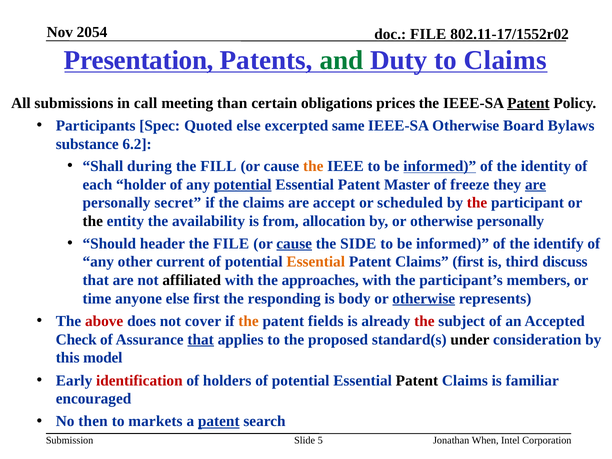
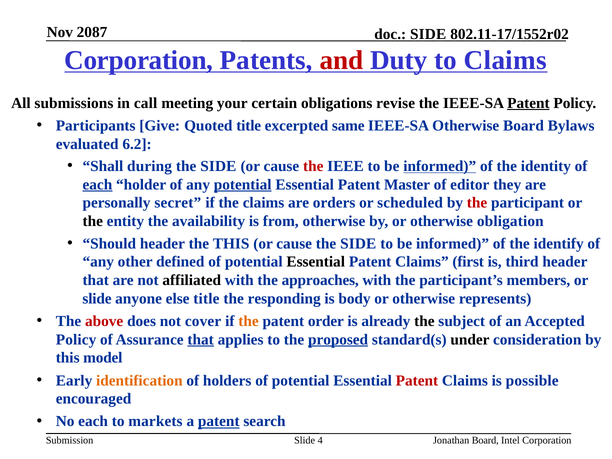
2054: 2054 -> 2087 (92, 32)
FILE: FILE -> SIDE (428, 34)
Presentation: Presentation -> Corporation (139, 60)
and colour: green -> red (341, 60)
than: than -> your (232, 103)
prices: prices -> revise (396, 103)
Spec: Spec -> Give (160, 126)
Quoted else: else -> title (249, 126)
substance: substance -> evaluated (87, 144)
FILL: FILL -> SIDE (218, 166)
the colour: orange -> red (313, 166)
each underline: none -> present (97, 185)
freeze: freeze -> editor (470, 185)
are underline: present -> none (536, 185)
accept: accept -> orders (334, 203)
from allocation: allocation -> otherwise (334, 221)
otherwise personally: personally -> obligation (510, 221)
the FILE: FILE -> THIS (231, 243)
cause underline: present -> none (294, 243)
current: current -> defined (180, 262)
Essential colour: orange -> black (316, 262)
third discuss: discuss -> header (565, 262)
time: time -> slide (97, 299)
else first: first -> title (206, 299)
otherwise underline: present -> none (424, 299)
fields: fields -> order (326, 321)
the colour: red -> black (424, 321)
Check: Check -> Policy (76, 340)
proposed underline: none -> present (338, 340)
identification colour: red -> orange (139, 380)
Patent colour: black -> red (417, 380)
familiar: familiar -> possible (532, 380)
No then: then -> each (93, 421)
5: 5 -> 4 (320, 440)
Jonathan When: When -> Board (485, 440)
